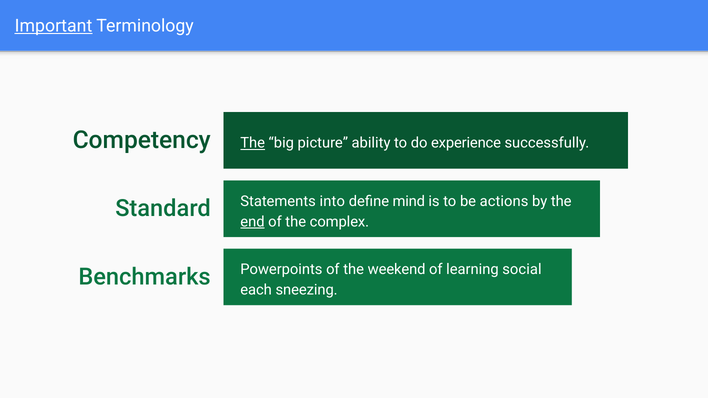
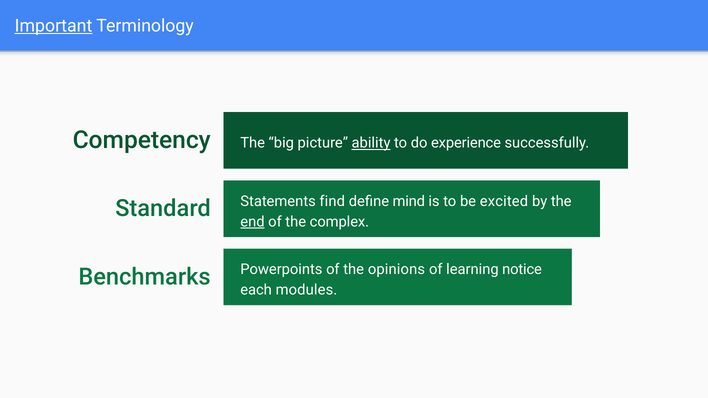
The underline: present -> none (253, 143)
ability underline: none -> present (371, 143)
into: into -> find (332, 202)
actions: actions -> excited (504, 202)
weekend: weekend -> opinions (396, 270)
social: social -> notice (522, 270)
sneezing: sneezing -> modules (306, 290)
